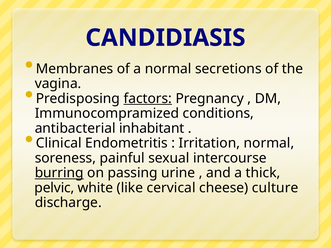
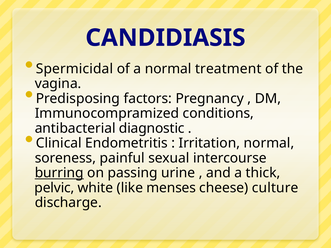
Membranes: Membranes -> Spermicidal (75, 69)
secretions: secretions -> treatment (228, 69)
factors underline: present -> none (148, 99)
inhabitant: inhabitant -> diagnostic (152, 128)
cervical: cervical -> menses (171, 188)
